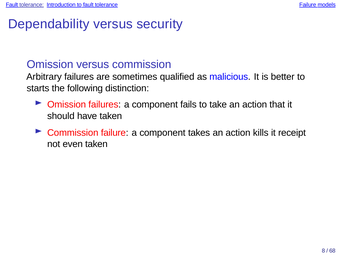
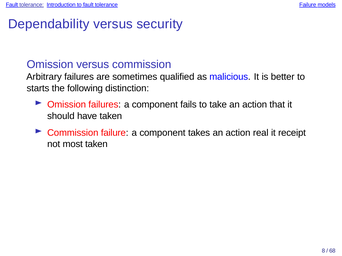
kills: kills -> real (261, 133)
even: even -> most (73, 144)
